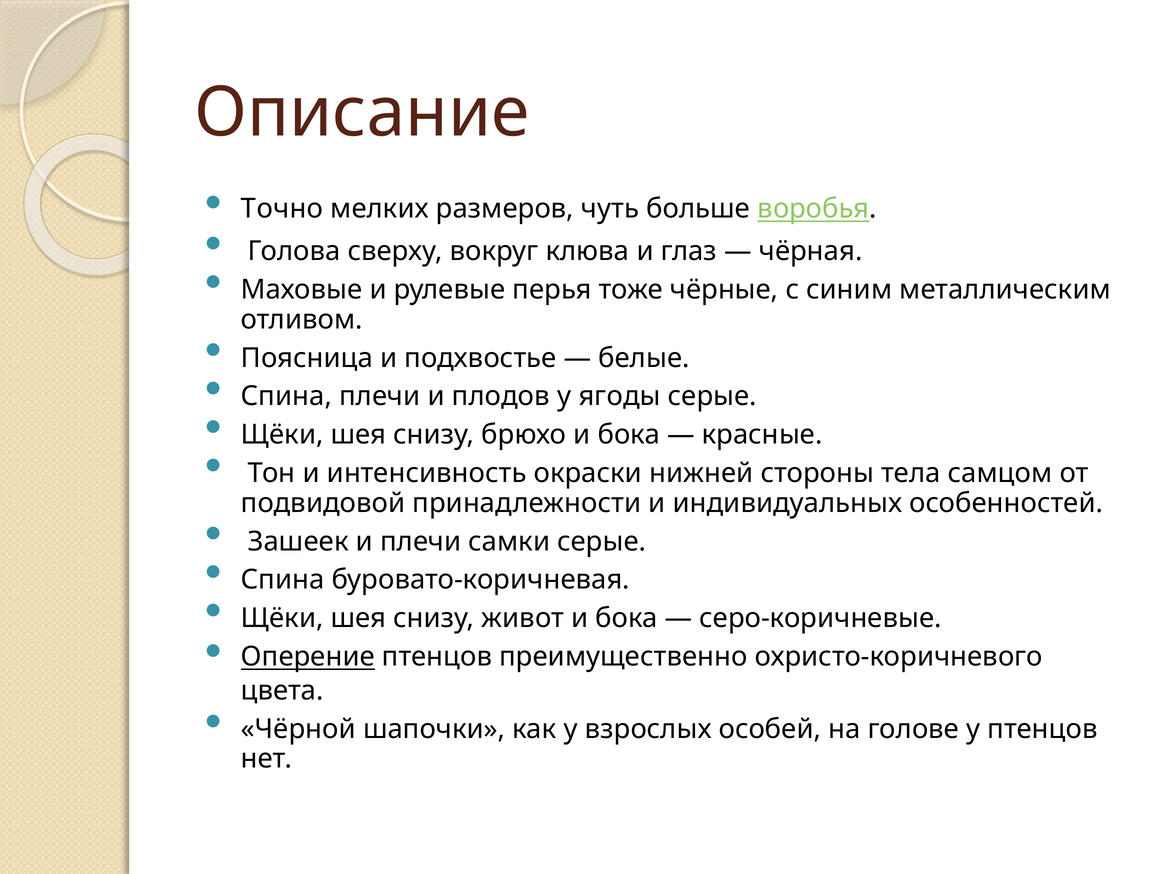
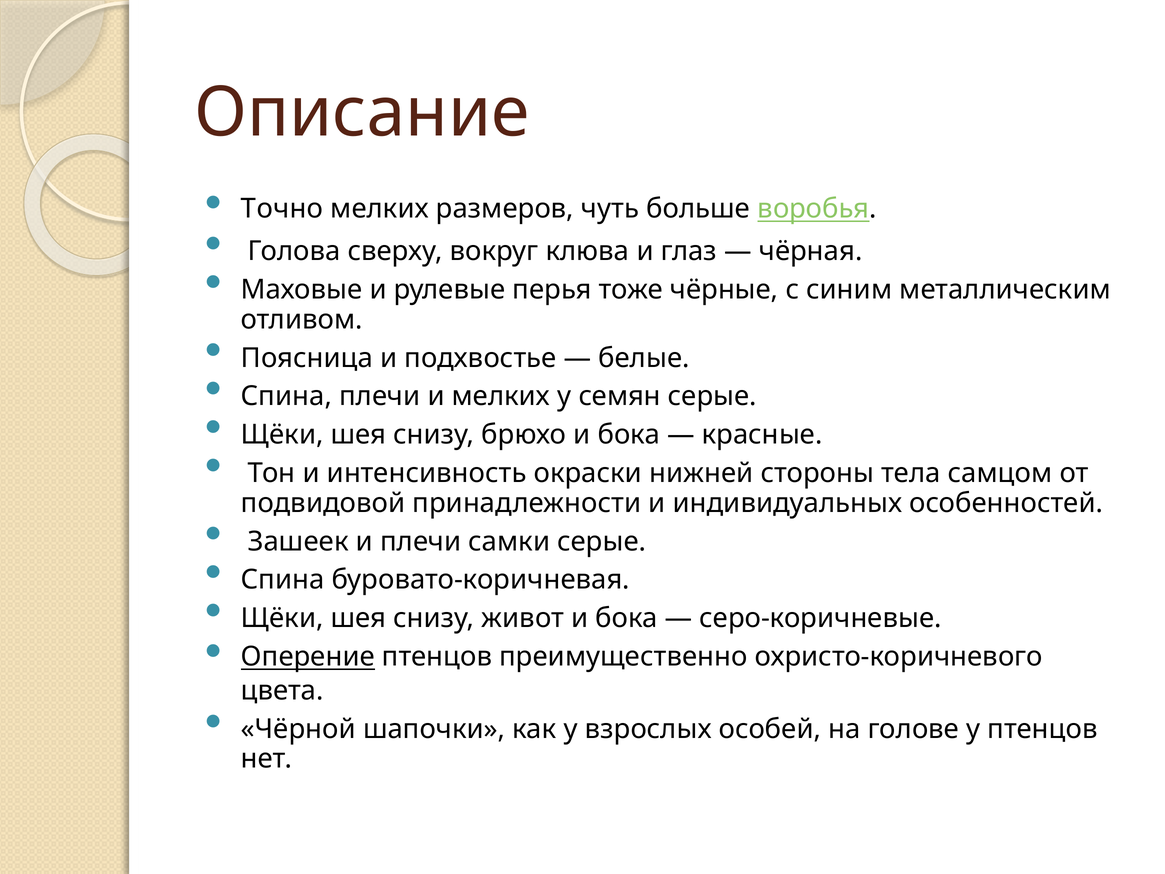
и плодов: плодов -> мелких (501, 396)
ягоды: ягоды -> семян (620, 396)
